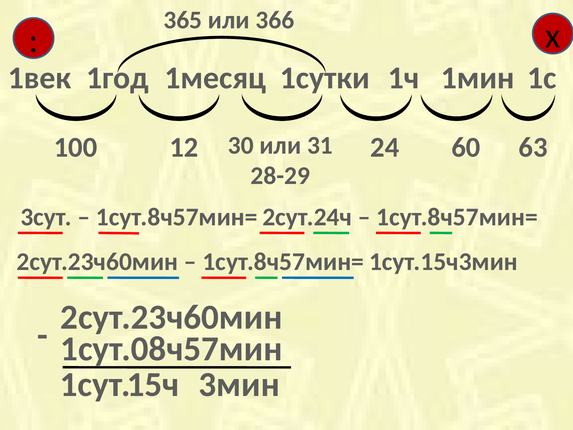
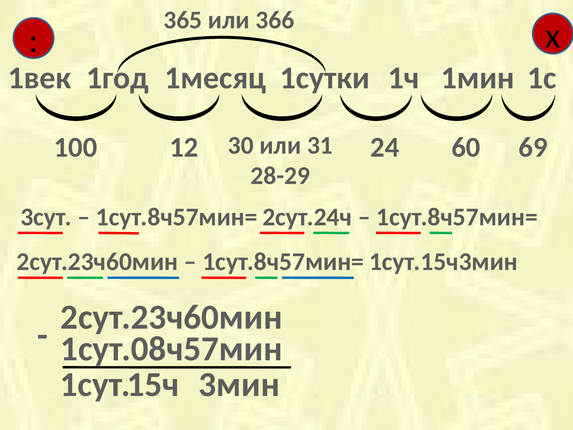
63: 63 -> 69 (533, 147)
